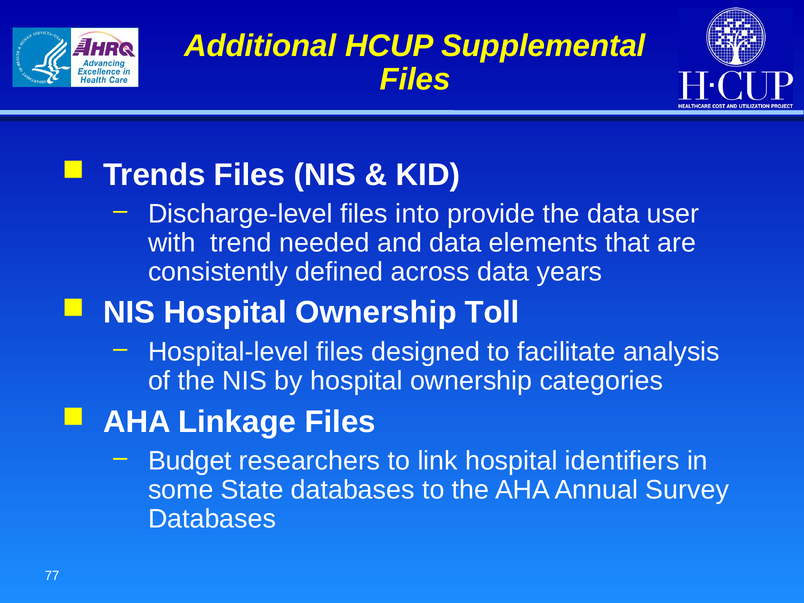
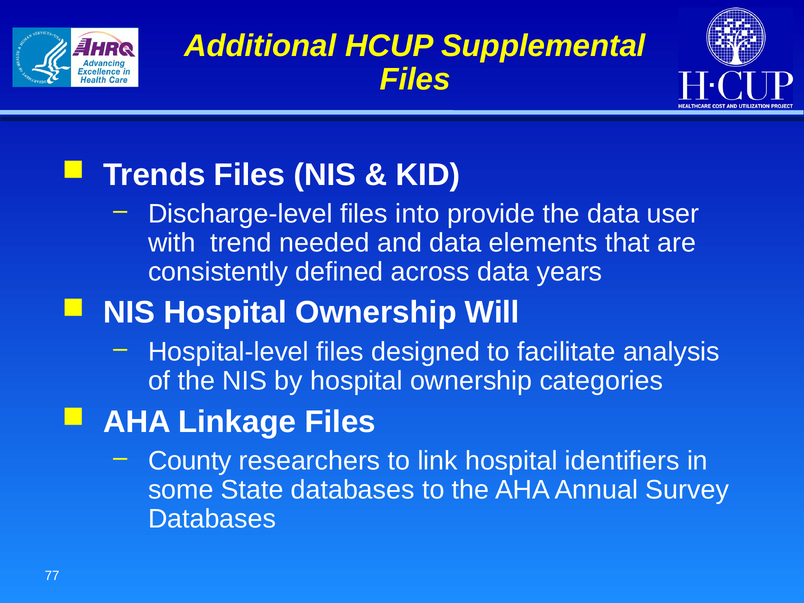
Toll: Toll -> Will (492, 313)
Budget: Budget -> County (190, 461)
